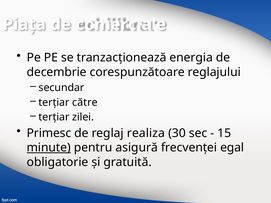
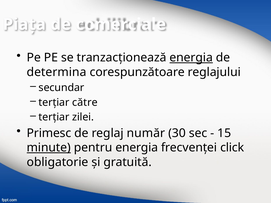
energia underline: none -> present (191, 58)
decembrie: decembrie -> determina (57, 72)
realiza: realiza -> număr (146, 133)
pentru asigură: asigură -> energia (137, 148)
egal: egal -> click (232, 148)
